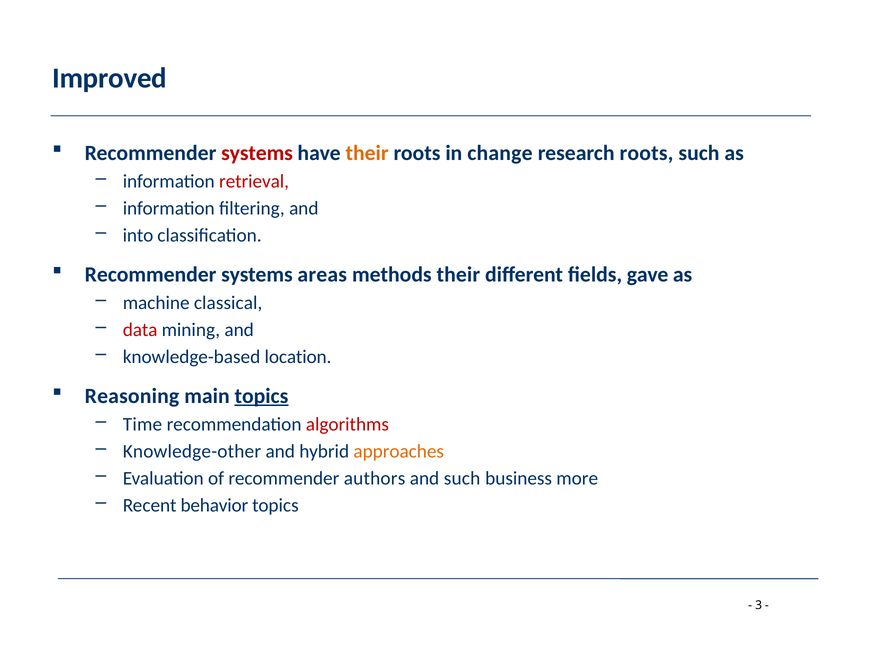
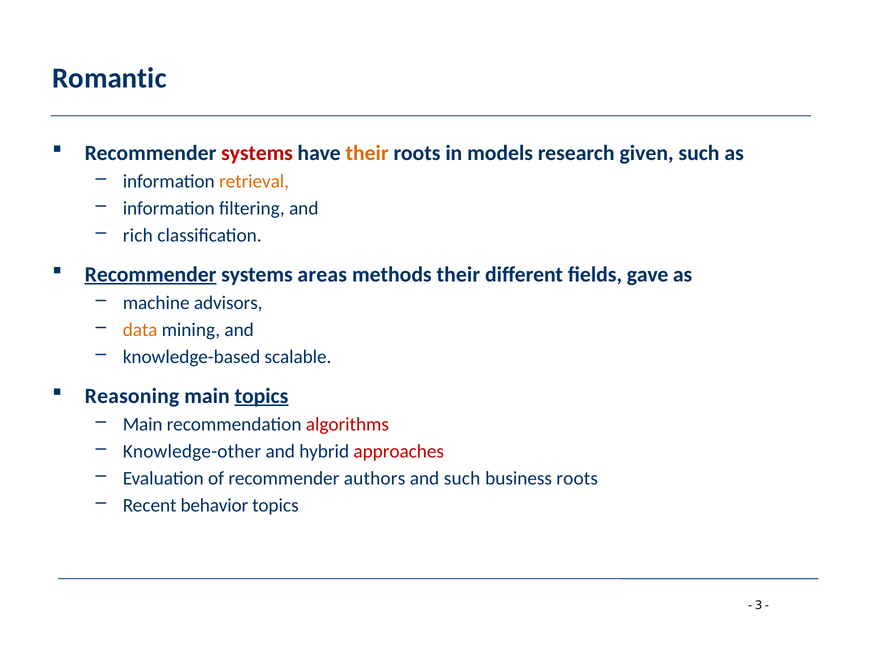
Improved: Improved -> Romantic (109, 78)
change: change -> models (500, 153)
research roots: roots -> given (647, 153)
retrieval colour: red -> orange (254, 181)
into: into -> rich (138, 236)
Recommender underline: none -> present (151, 275)
classical: classical -> advisors (228, 303)
data colour: red -> orange (140, 330)
location: location -> scalable (298, 357)
Time: Time -> Main (143, 425)
approaches colour: orange -> red (399, 452)
business more: more -> roots (577, 479)
